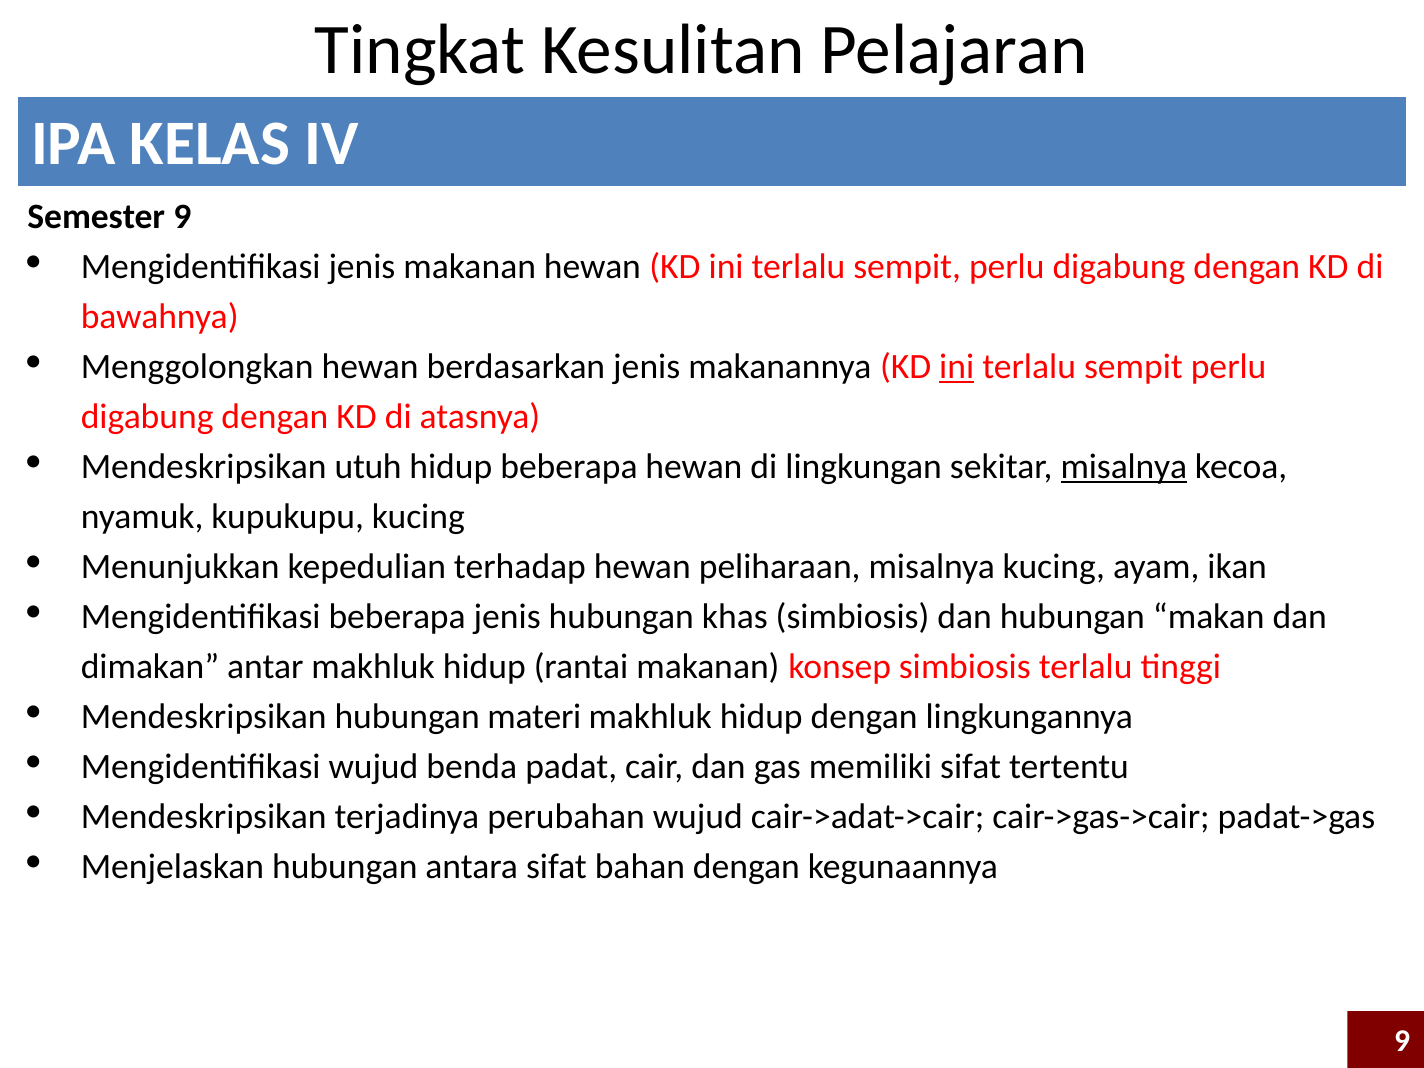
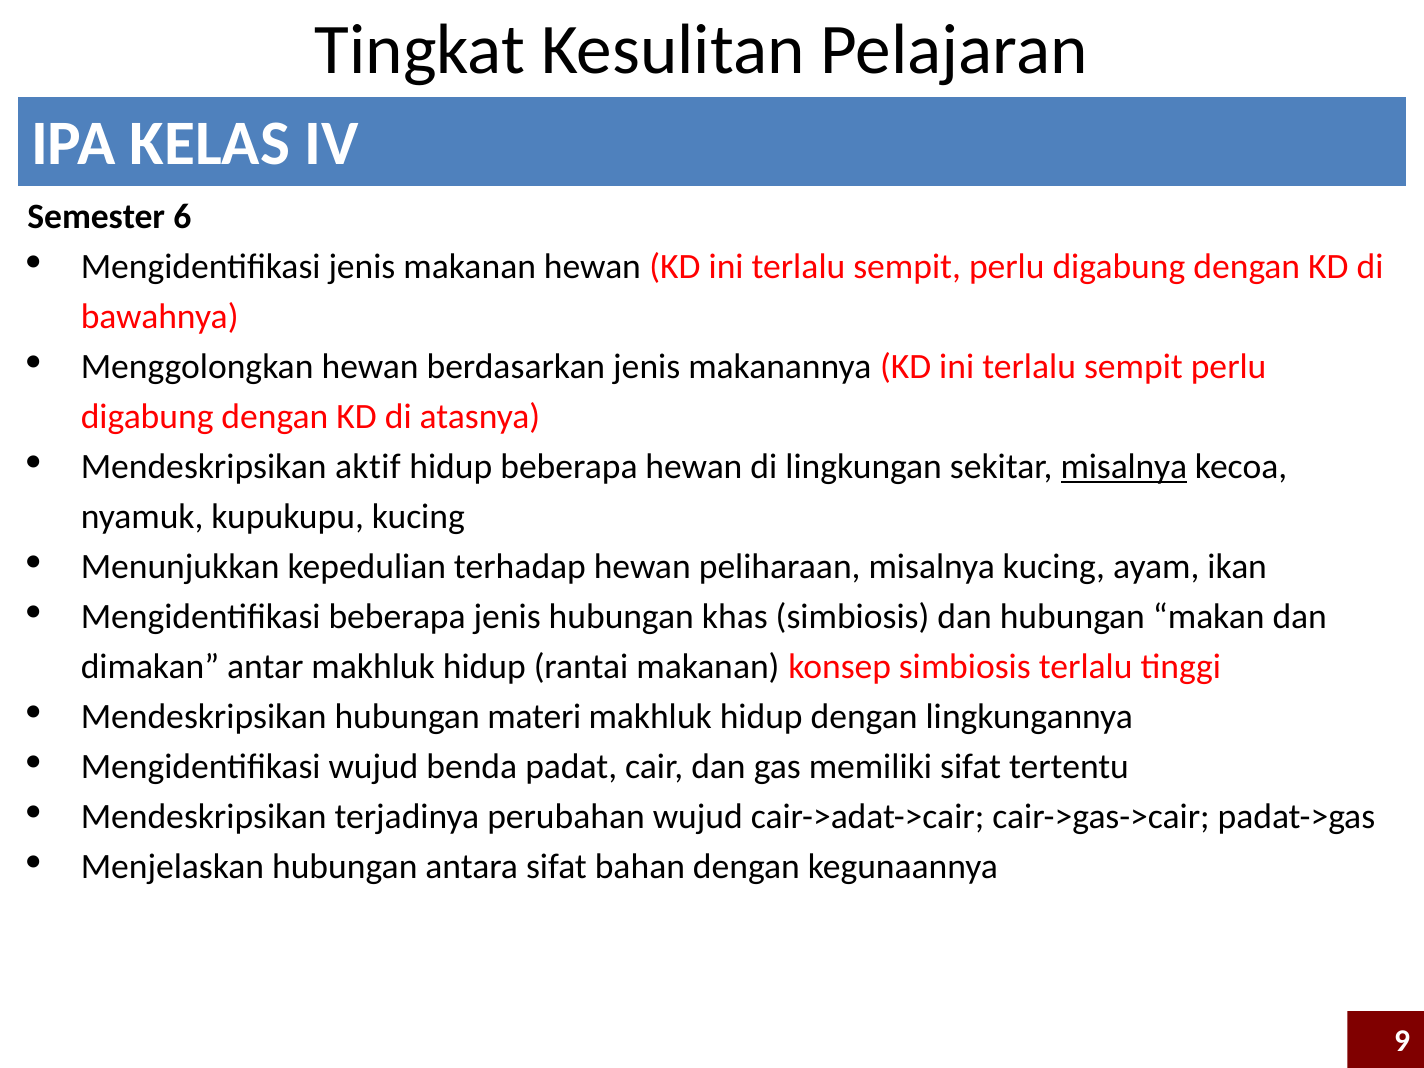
Semester 9: 9 -> 6 (182, 217)
ini underline: present -> none (957, 367)
utuh: utuh -> aktif (368, 467)
